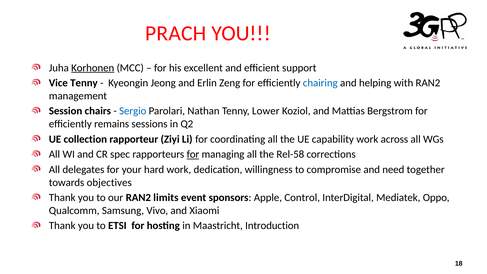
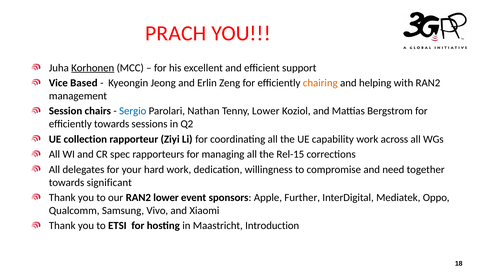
Vice Tenny: Tenny -> Based (84, 83)
chairing colour: blue -> orange (320, 83)
efficiently remains: remains -> towards (112, 124)
for underline: present -> none (193, 154)
Rel-58: Rel-58 -> Rel-15 (290, 154)
objectives: objectives -> significant (109, 182)
RAN2 limits: limits -> lower (166, 198)
Control: Control -> Further (302, 198)
